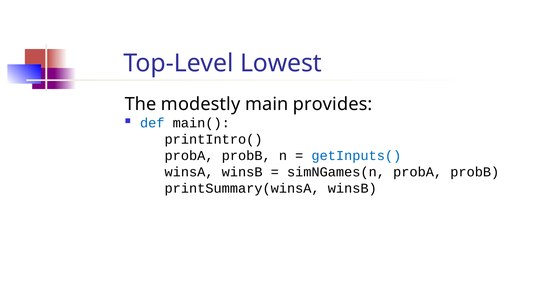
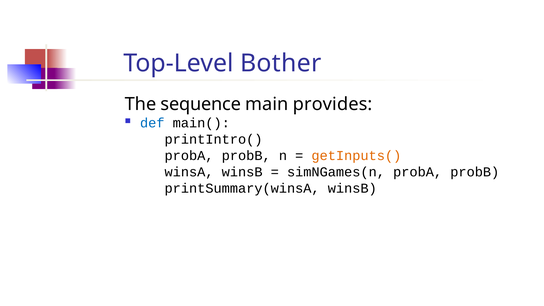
Lowest: Lowest -> Bother (281, 63)
modestly: modestly -> sequence (201, 104)
getInputs( colour: blue -> orange (356, 156)
